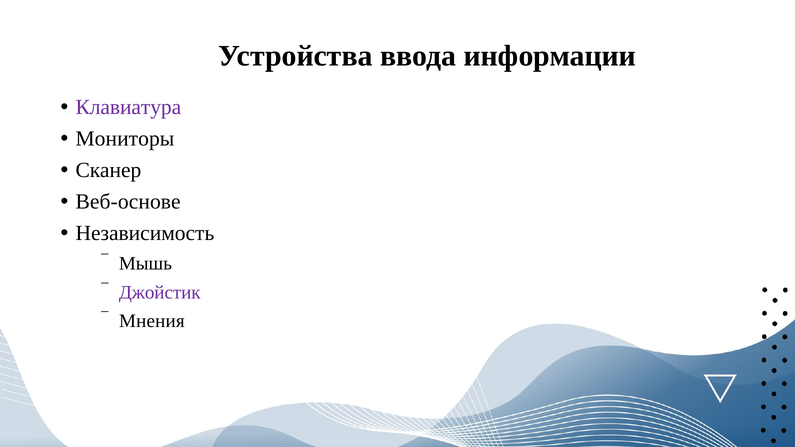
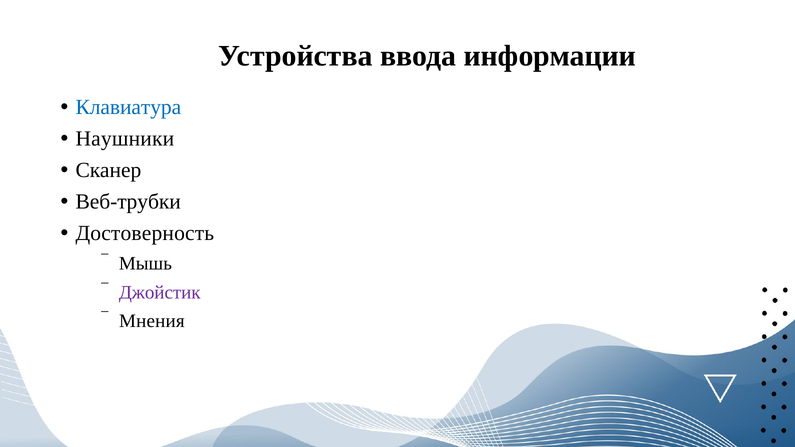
Клавиатура colour: purple -> blue (128, 107)
Мониторы: Мониторы -> Наушники (125, 139)
Веб-основе: Веб-основе -> Веб-трубки (128, 202)
Независимость: Независимость -> Достоверность (145, 233)
